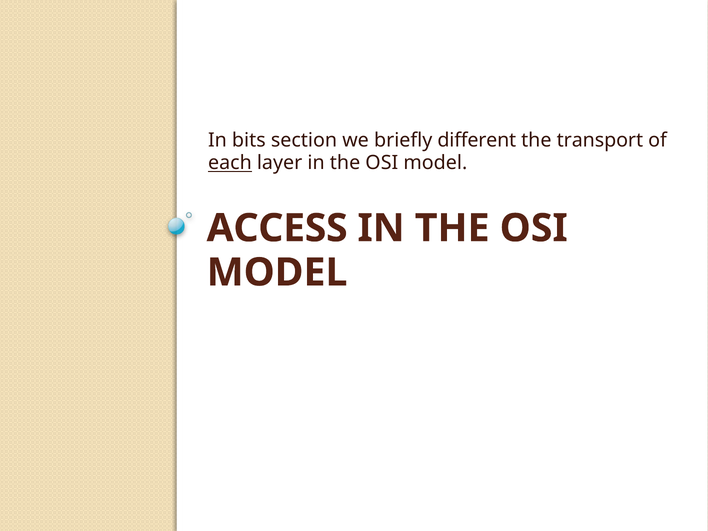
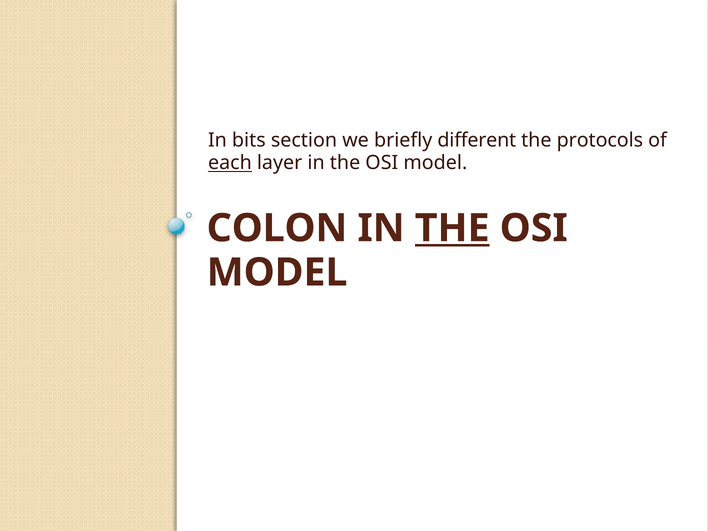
transport: transport -> protocols (600, 140)
ACCESS: ACCESS -> COLON (277, 228)
THE underline: none -> present (452, 228)
